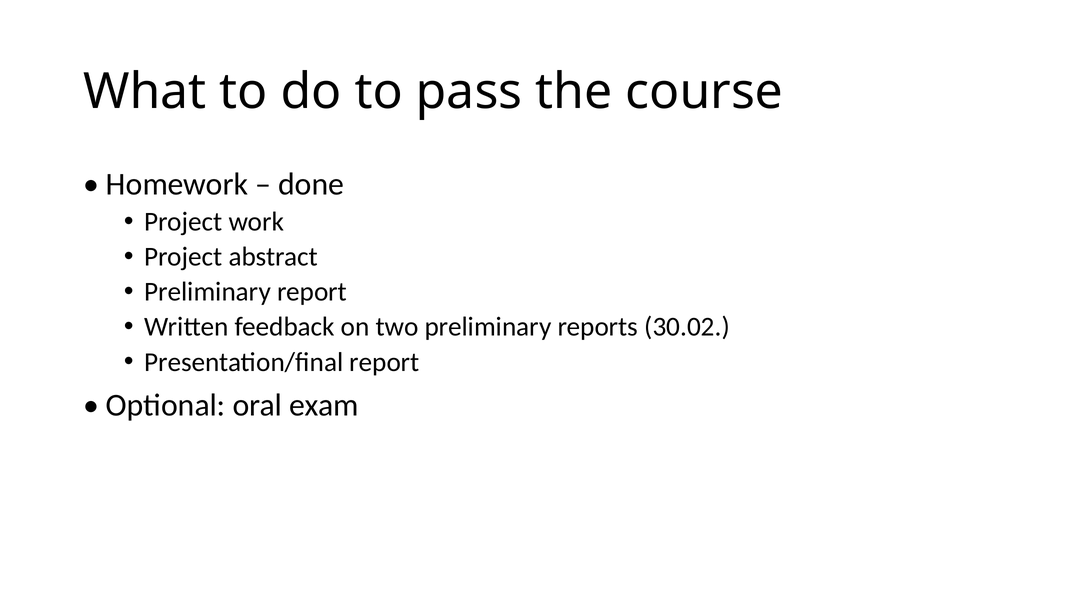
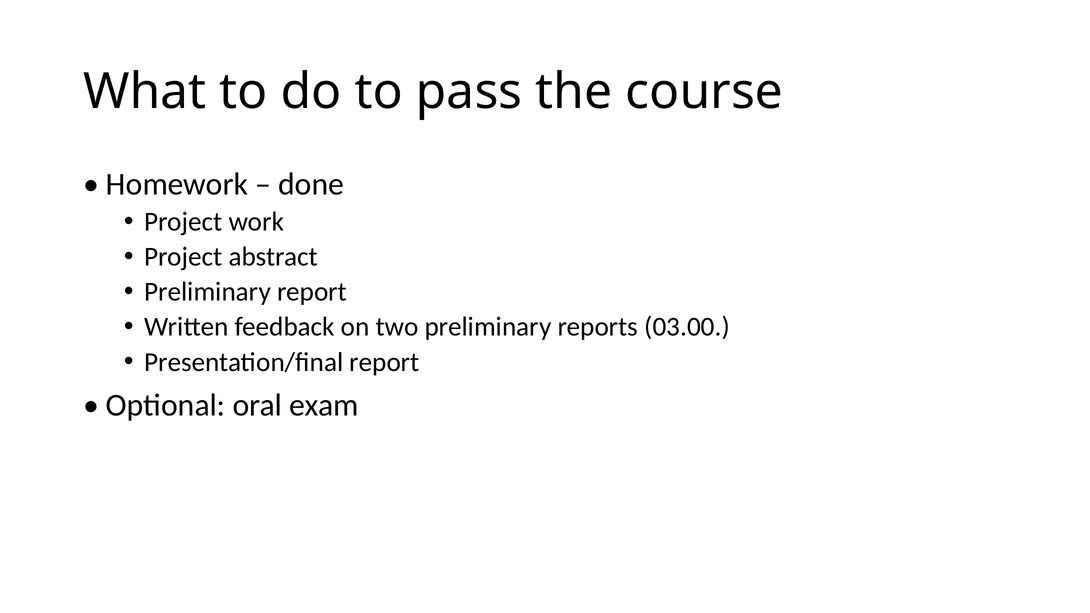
30.02: 30.02 -> 03.00 (687, 327)
